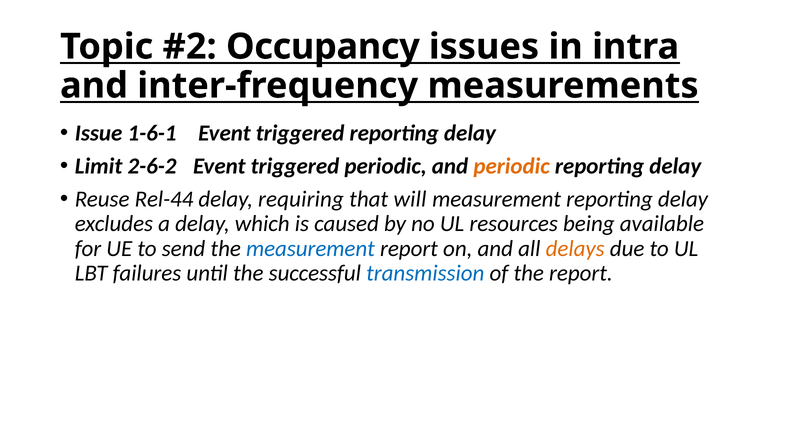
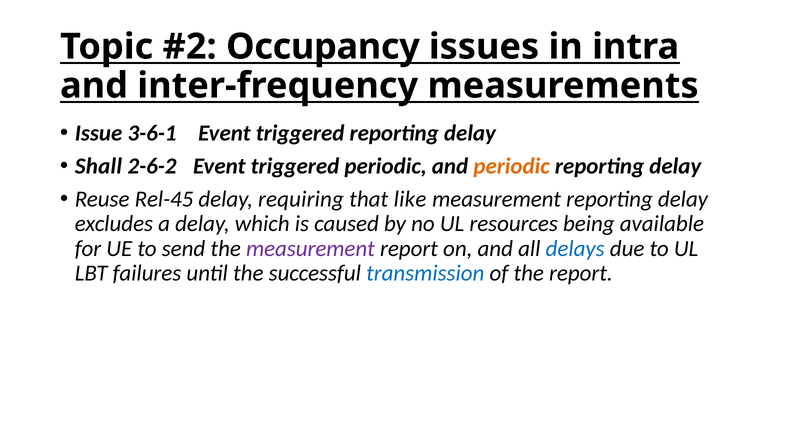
1-6-1: 1-6-1 -> 3-6-1 (152, 133)
Limit: Limit -> Shall (99, 166)
Rel-44: Rel-44 -> Rel-45 (164, 199)
will: will -> like (410, 199)
measurement colour: blue -> purple (310, 249)
delays colour: orange -> blue (575, 249)
